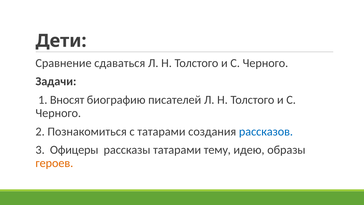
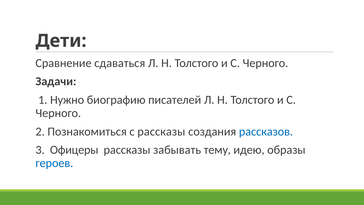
Вносят: Вносят -> Нужно (67, 100)
с татарами: татарами -> рассказы (161, 131)
рассказы татарами: татарами -> забывать (177, 150)
героев colour: orange -> blue (54, 163)
